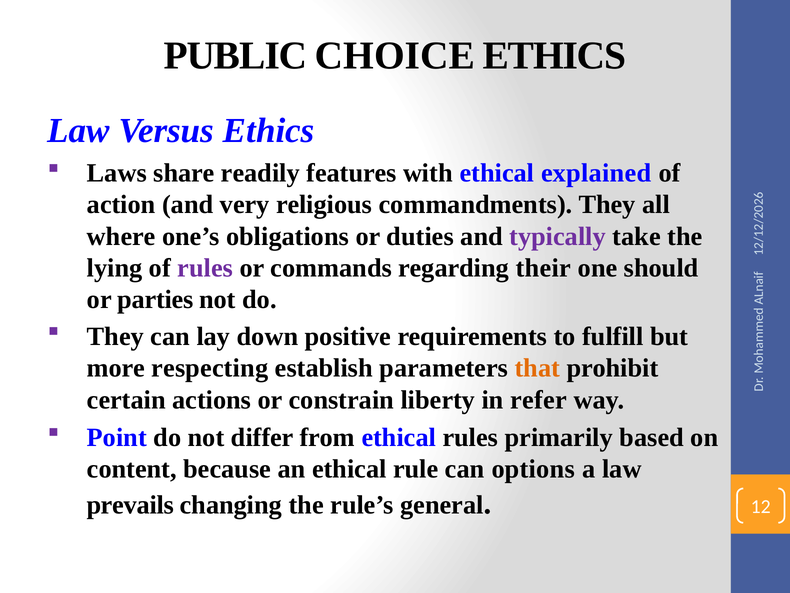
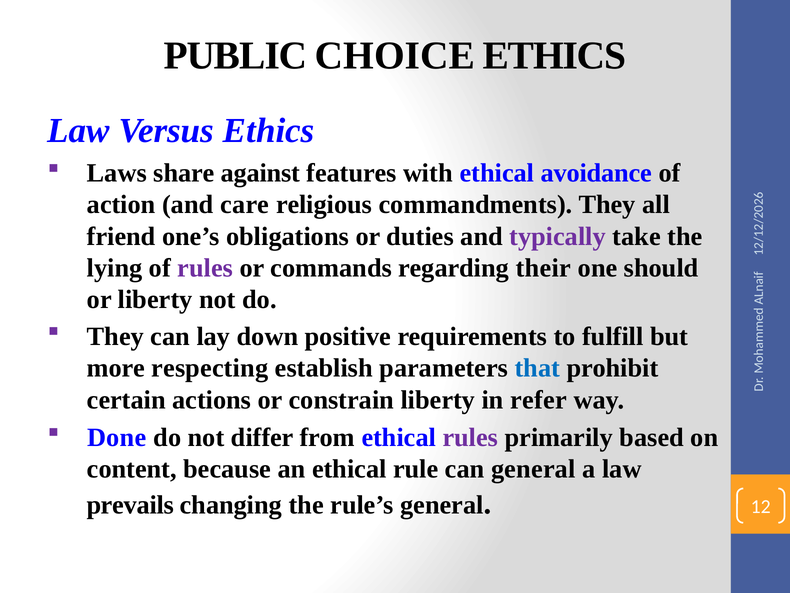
readily: readily -> against (260, 173)
explained: explained -> avoidance (596, 173)
very: very -> care (245, 205)
where: where -> friend (121, 236)
or parties: parties -> liberty (155, 299)
that colour: orange -> blue (537, 368)
Point: Point -> Done (117, 437)
rules colour: black -> purple (470, 437)
can options: options -> general (533, 469)
